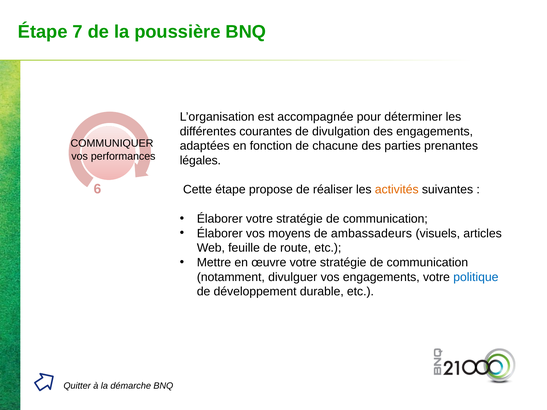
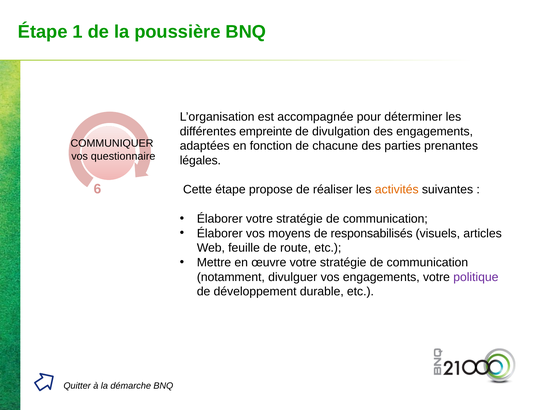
7: 7 -> 1 (78, 32)
courantes: courantes -> empreinte (266, 131)
performances: performances -> questionnaire (123, 156)
ambassadeurs: ambassadeurs -> responsabilisés (372, 233)
politique colour: blue -> purple (476, 277)
